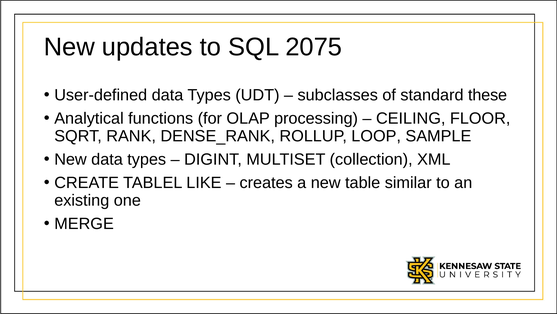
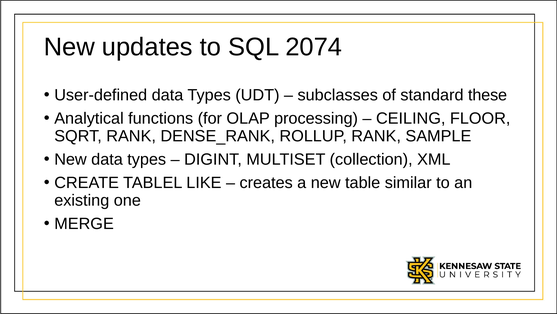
2075: 2075 -> 2074 (314, 47)
ROLLUP LOOP: LOOP -> RANK (376, 136)
